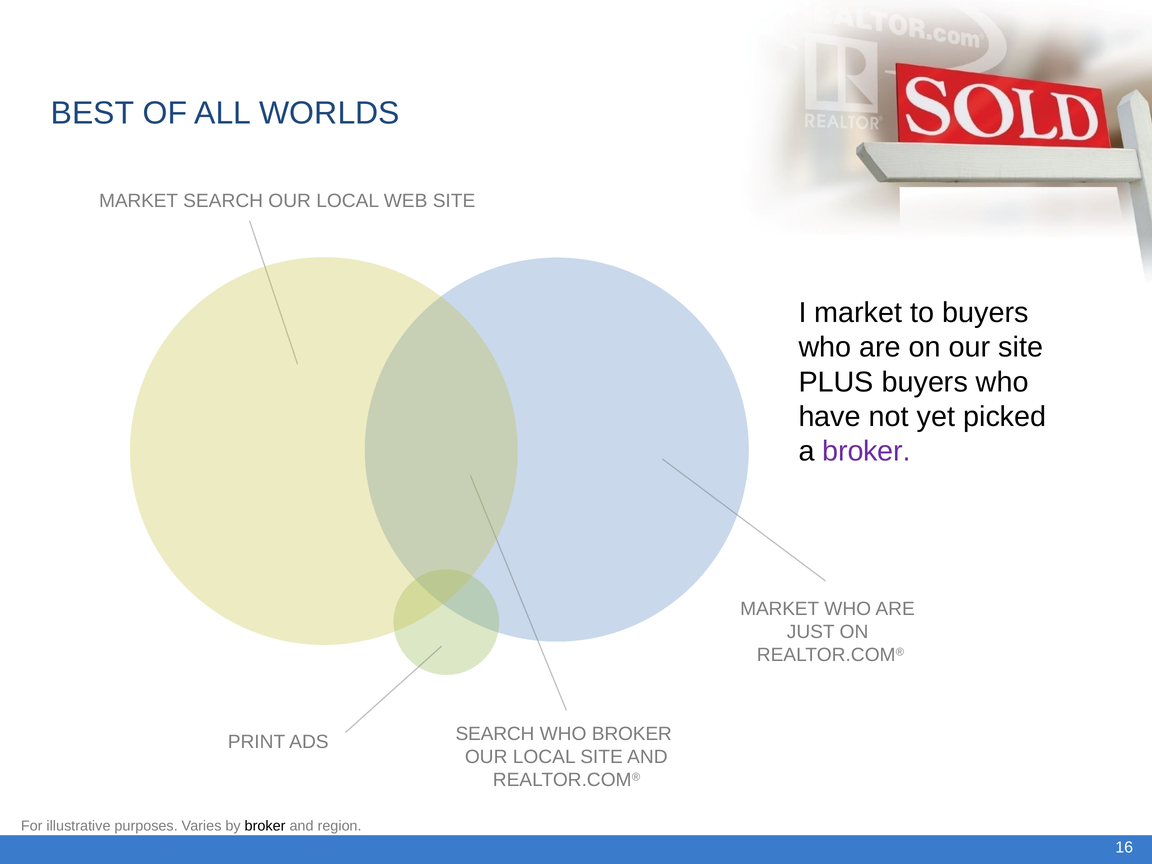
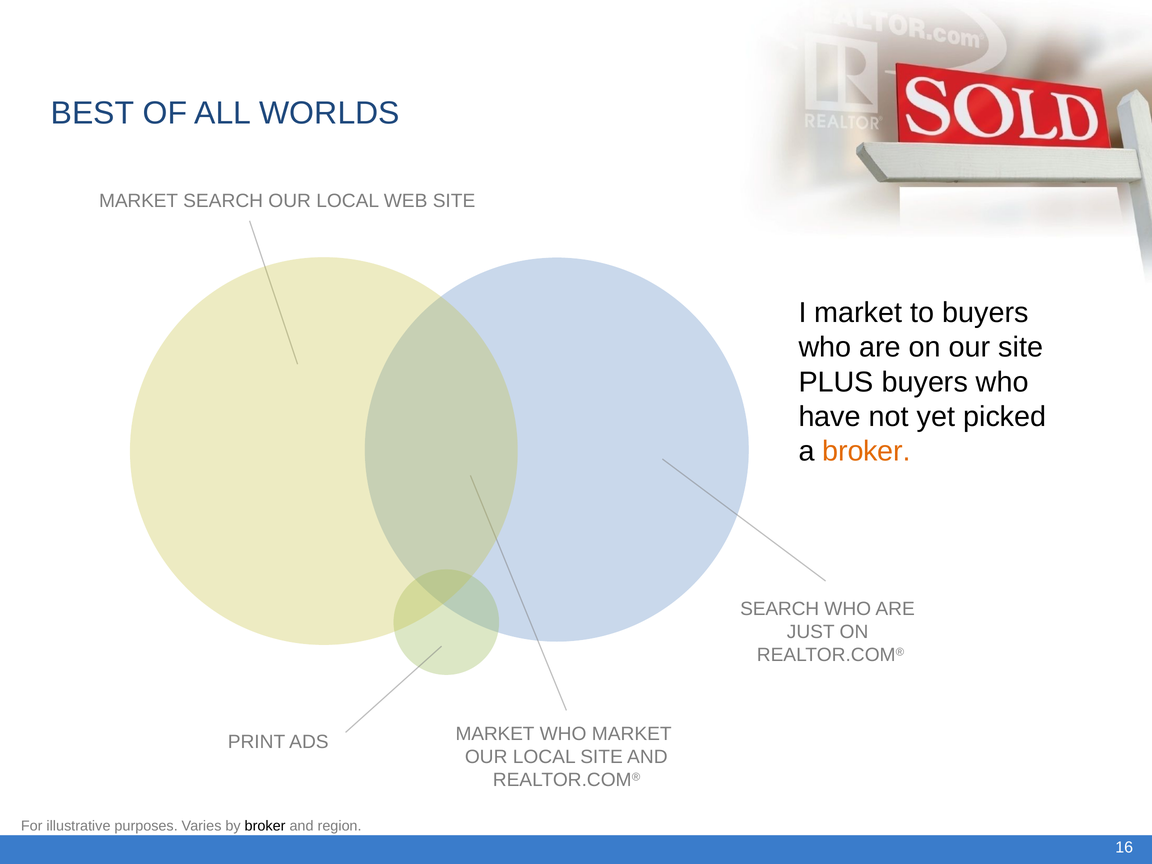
broker colour: purple -> orange (866, 451)
MARKET: MARKET -> SEARCH (780, 609)
SEARCH: SEARCH -> MARKET (495, 734)
WHO BROKER: BROKER -> MARKET (632, 734)
